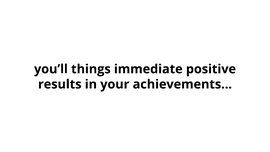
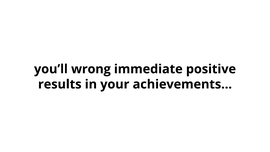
things: things -> wrong (91, 69)
